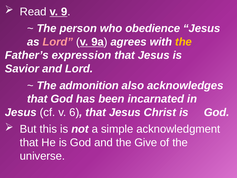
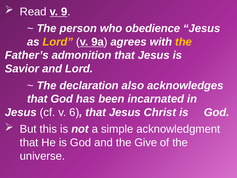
Lord colour: pink -> yellow (58, 42)
expression: expression -> admonition (82, 55)
admonition: admonition -> declaration (89, 85)
